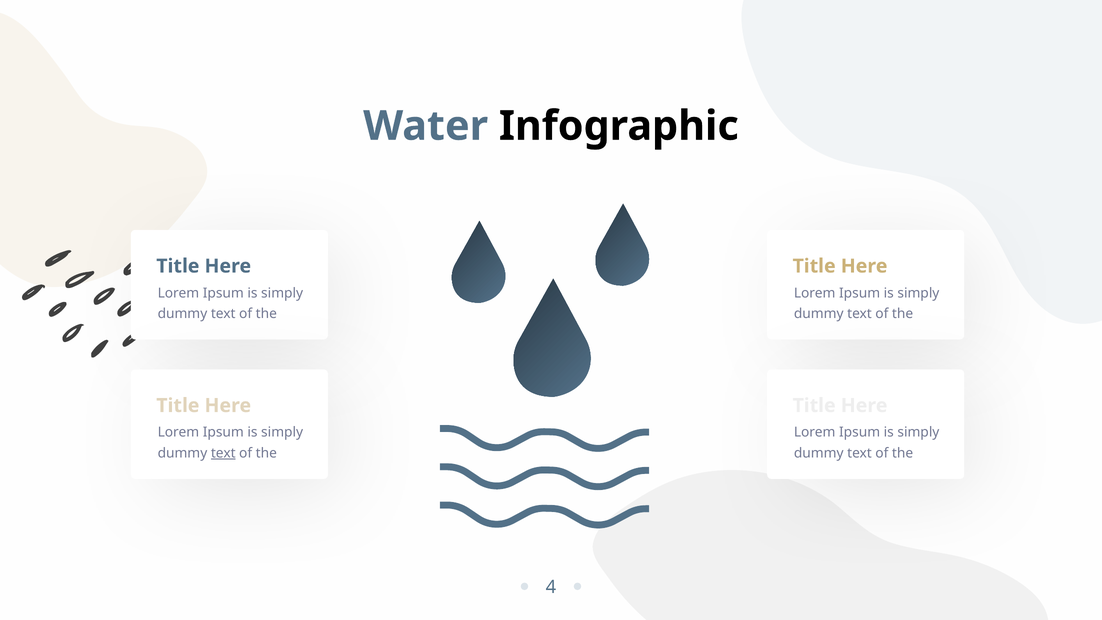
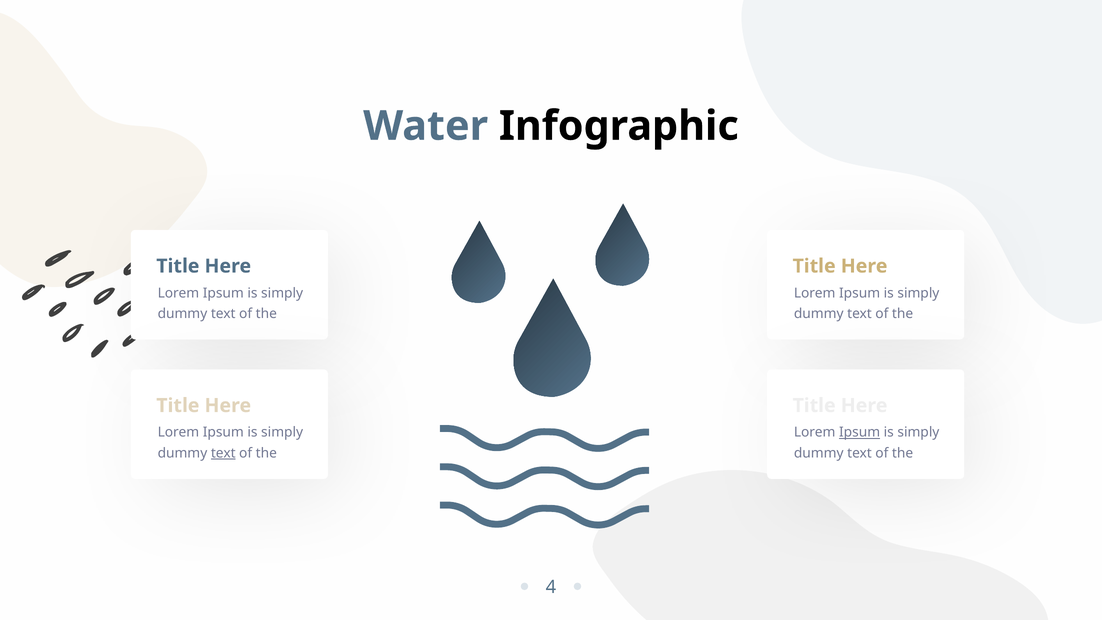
Ipsum underline: none -> present (860, 432)
